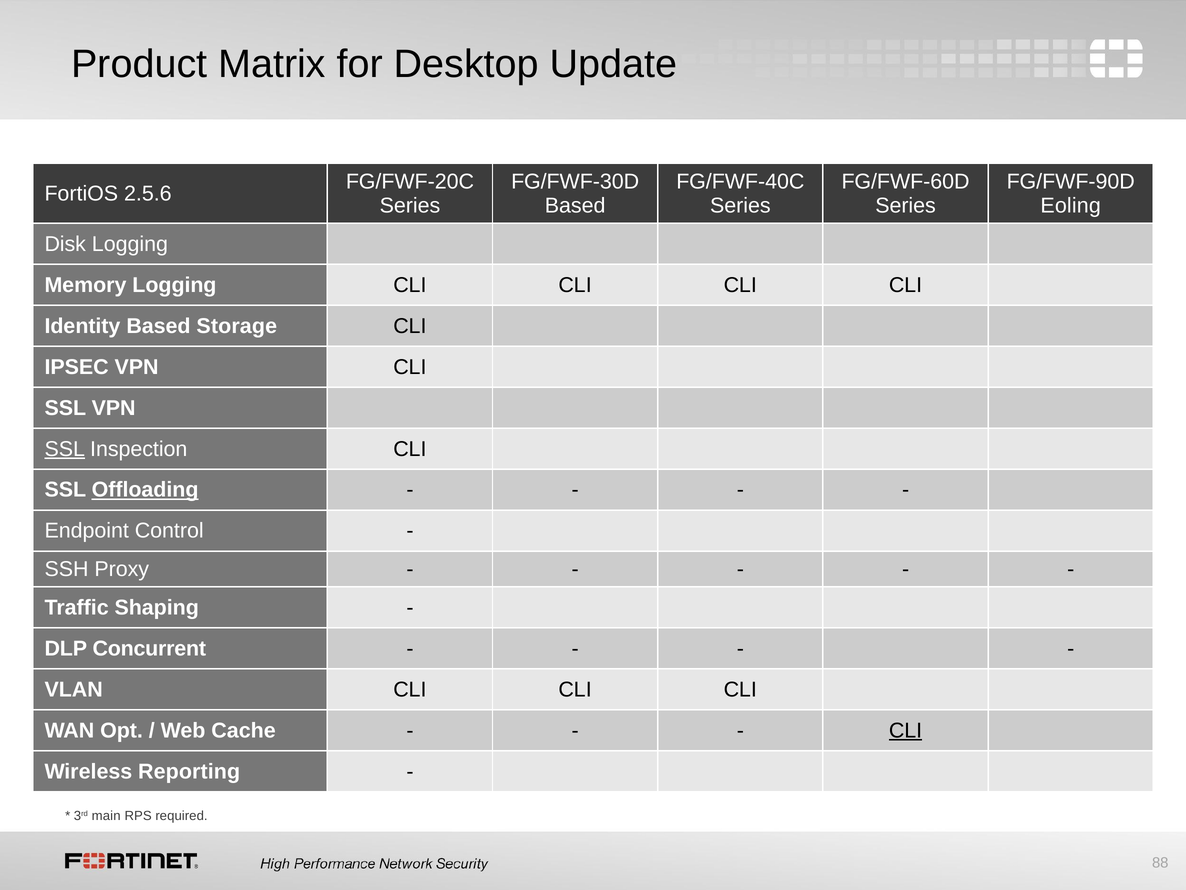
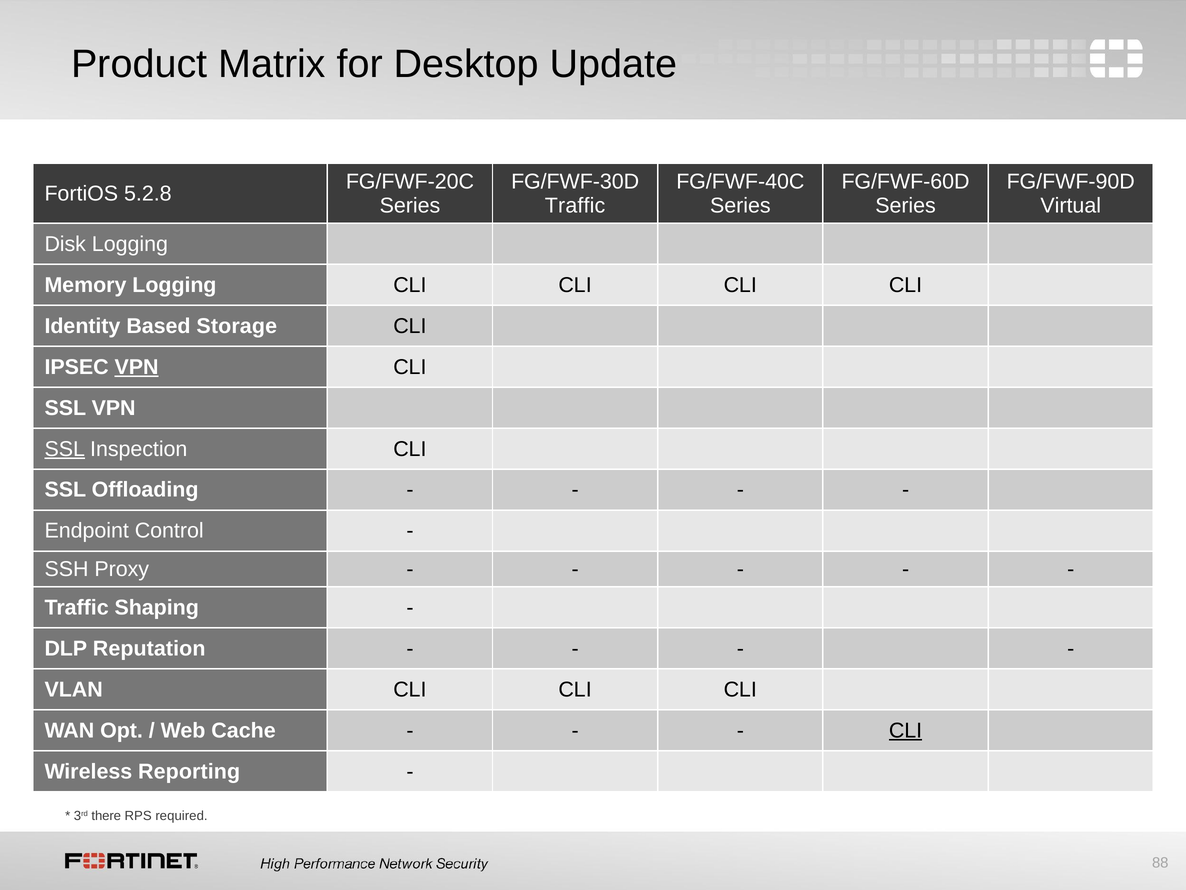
2.5.6: 2.5.6 -> 5.2.8 (148, 194)
Based: Based -> Traffic (575, 206)
Eoling: Eoling -> Virtual (1071, 206)
VPN underline: none -> present (137, 367)
Offloading underline: present -> none (145, 490)
Concurrent: Concurrent -> Reputation (149, 648)
main: main -> there (106, 815)
